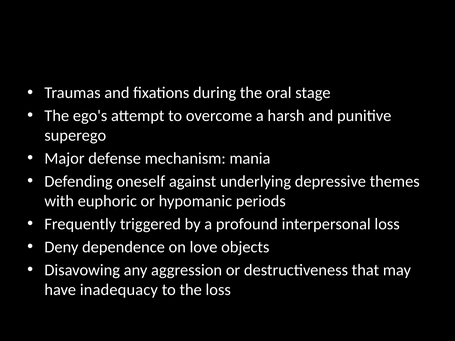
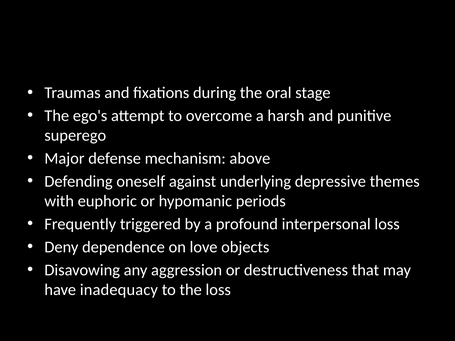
mania: mania -> above (250, 159)
